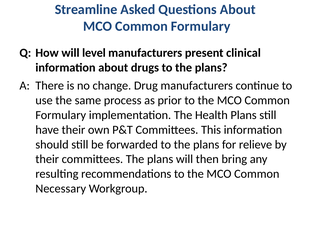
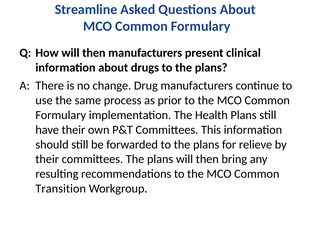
How will level: level -> then (94, 53)
Necessary: Necessary -> Transition (61, 188)
